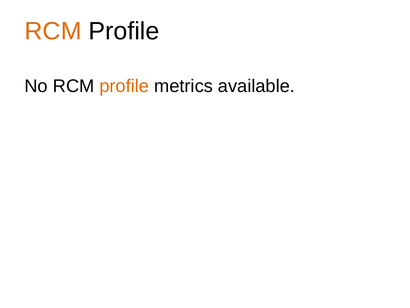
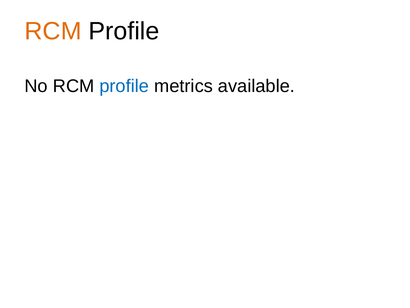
profile colour: orange -> blue (124, 86)
